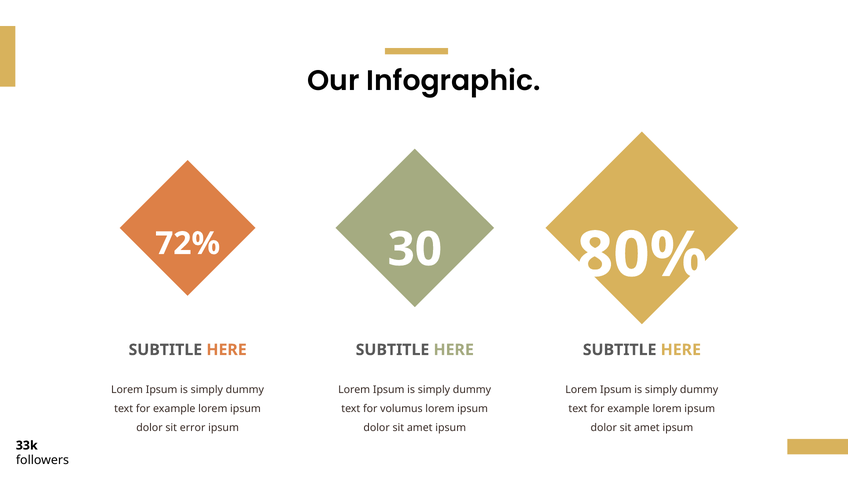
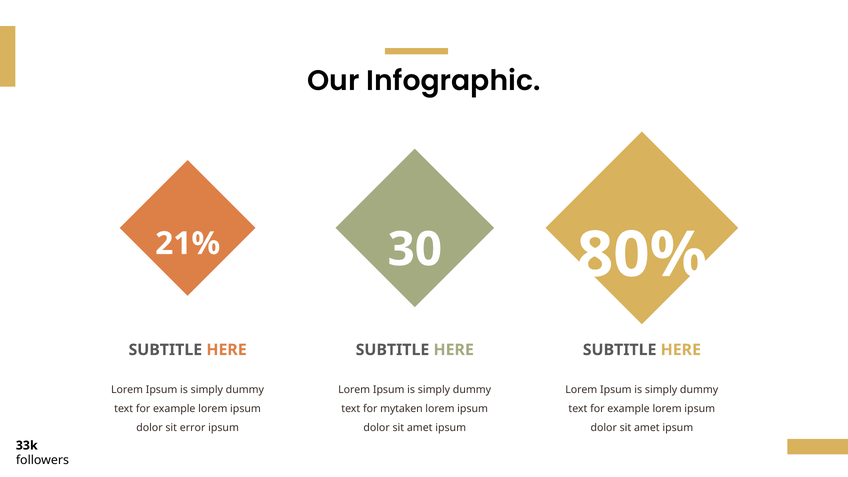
72%: 72% -> 21% (188, 244)
volumus: volumus -> mytaken (401, 409)
